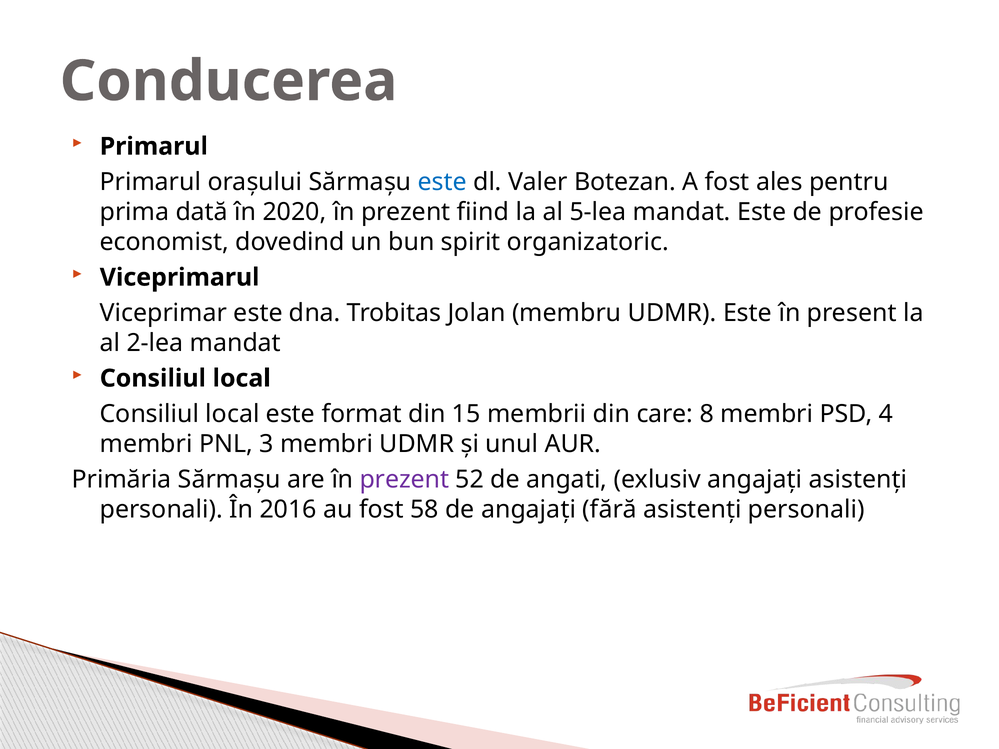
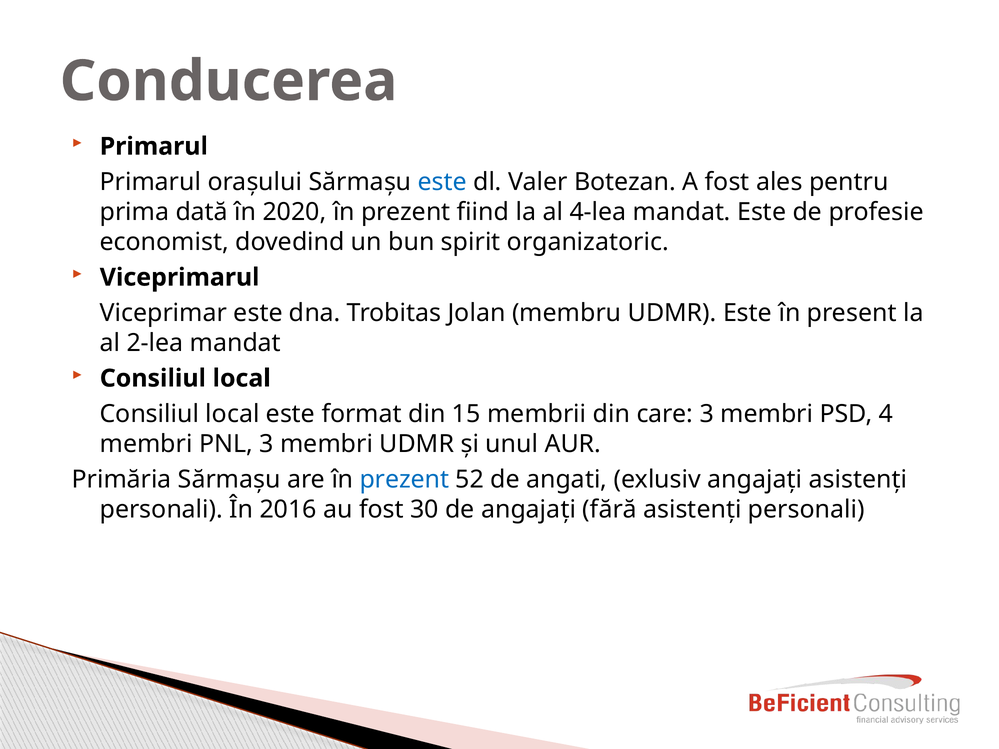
5-lea: 5-lea -> 4-lea (598, 212)
care 8: 8 -> 3 (707, 414)
prezent colour: purple -> blue (404, 479)
58: 58 -> 30 (425, 509)
